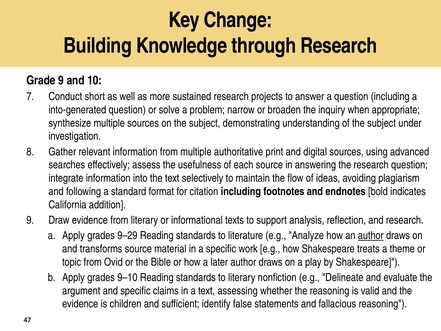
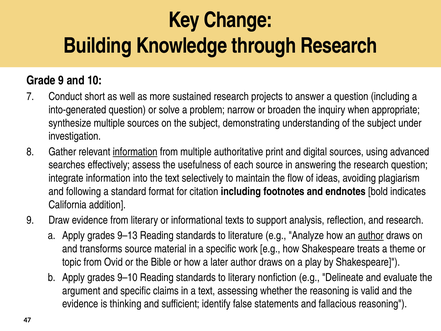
information underline: none -> present (135, 152)
9–29: 9–29 -> 9–13 (127, 235)
children: children -> thinking (126, 304)
